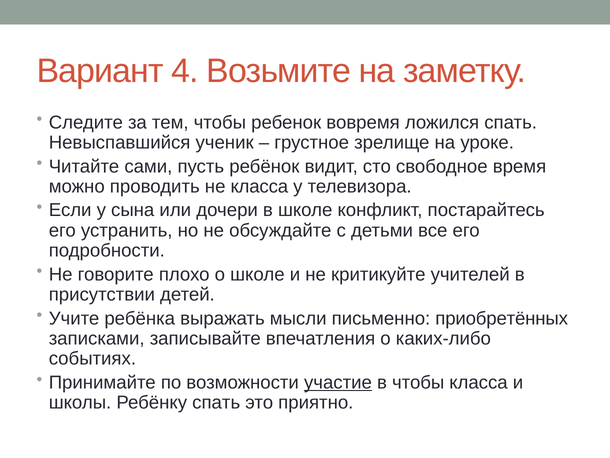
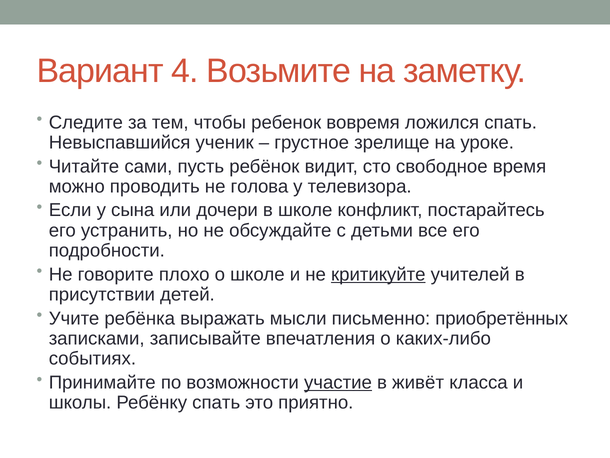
не класса: класса -> голова (259, 186)
критикуйте underline: none -> present (378, 274)
в чтобы: чтобы -> живёт (418, 382)
